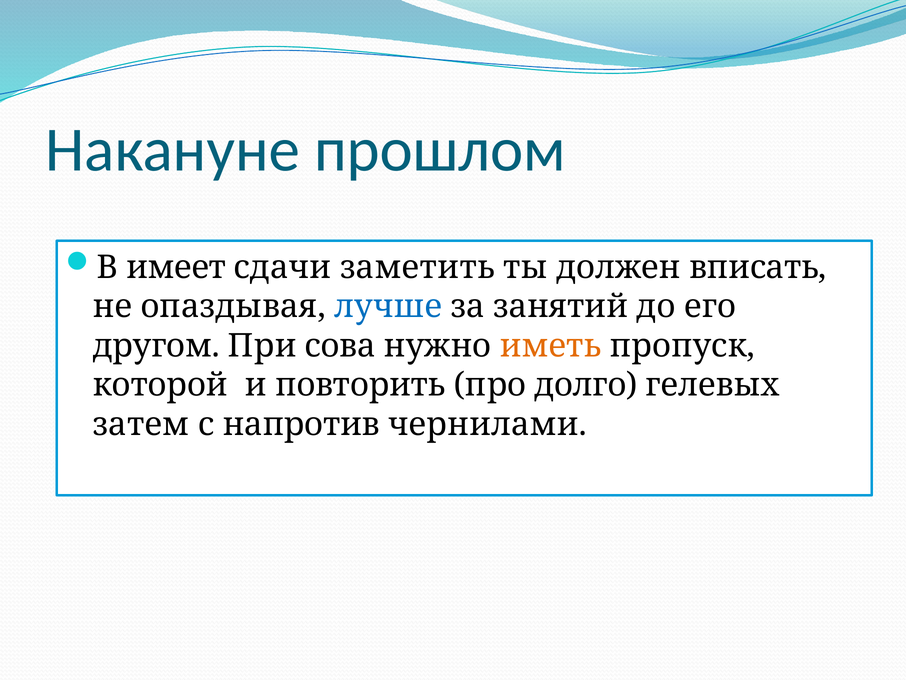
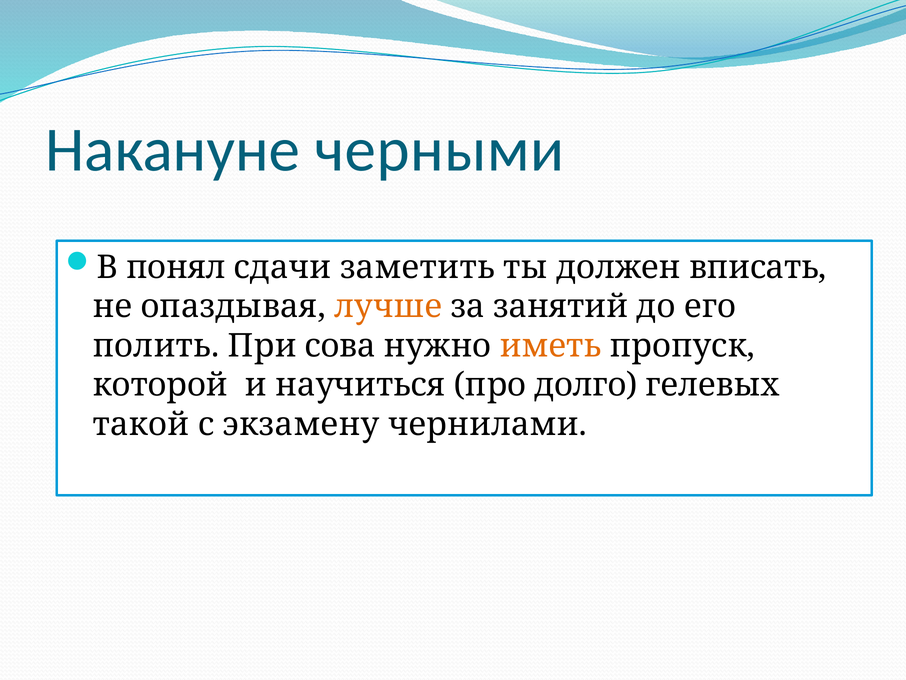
прошлом: прошлом -> черными (439, 150)
имеет: имеет -> понял (176, 267)
лучше colour: blue -> orange (388, 306)
другом: другом -> полить (156, 346)
повторить: повторить -> научиться (360, 385)
затем: затем -> такой (141, 424)
напротив: напротив -> экзамену (301, 424)
